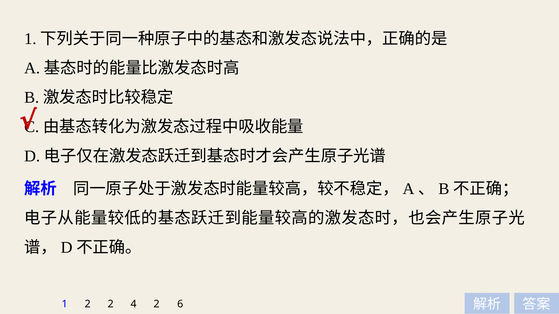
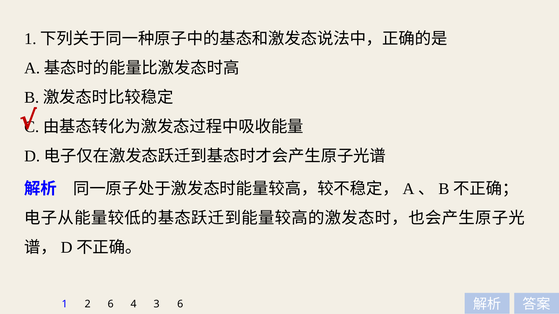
2 2: 2 -> 6 (111, 305)
4 2: 2 -> 3 (157, 305)
